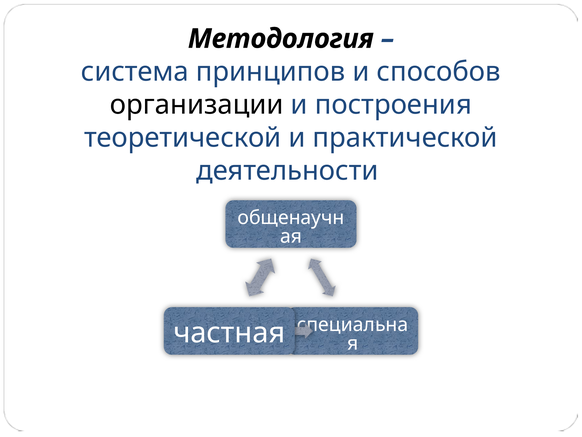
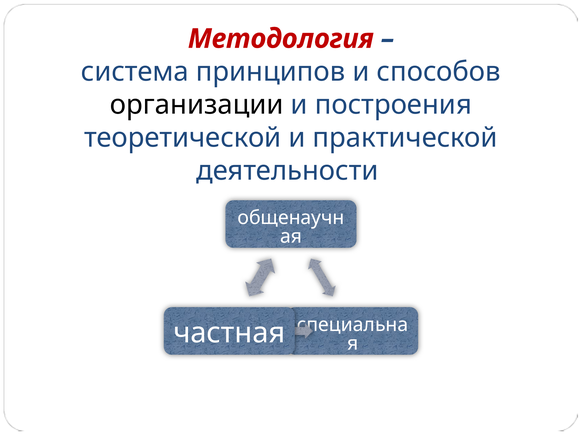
Методология colour: black -> red (281, 39)
